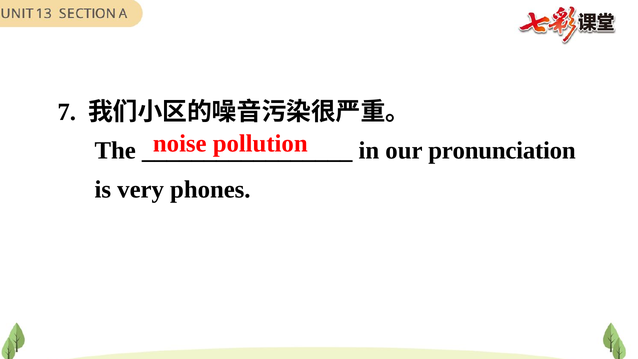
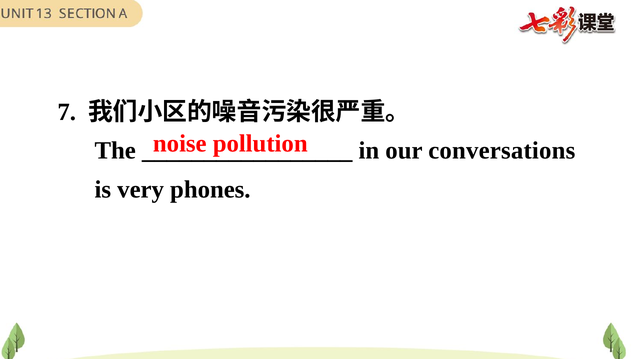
pronunciation: pronunciation -> conversations (502, 151)
